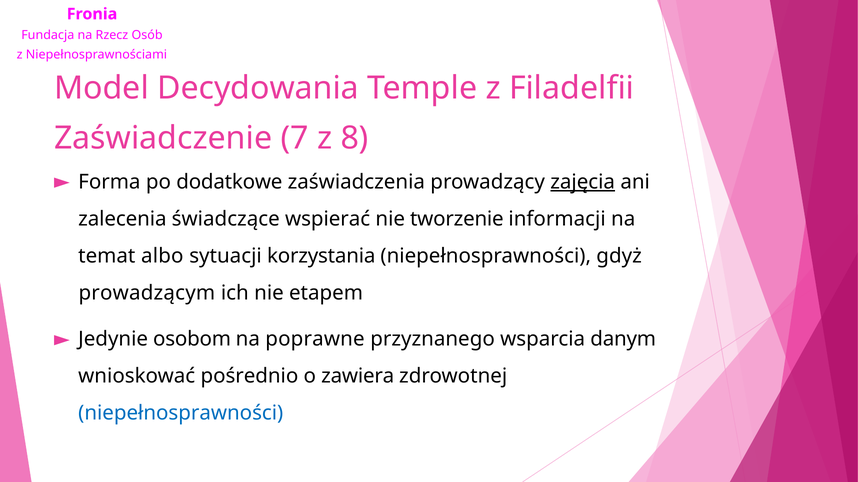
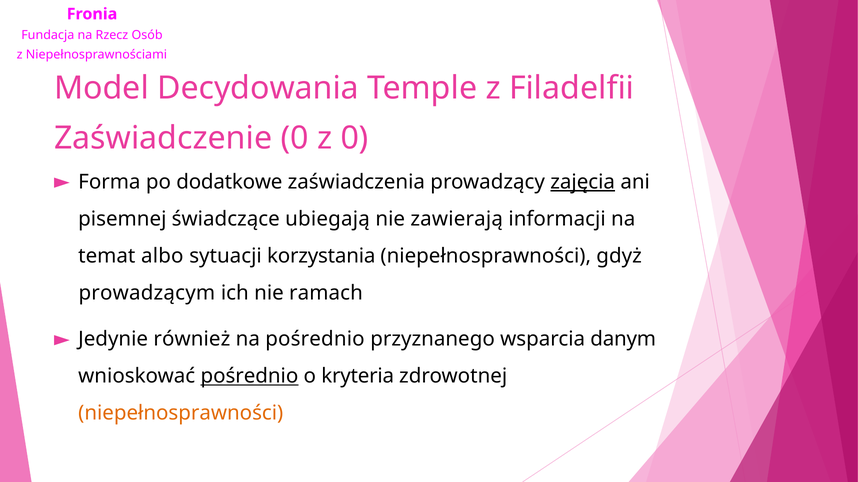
Zaświadczenie 7: 7 -> 0 (295, 138)
z 8: 8 -> 0 (355, 138)
zalecenia: zalecenia -> pisemnej (122, 219)
wspierać: wspierać -> ubiegają (327, 219)
tworzenie: tworzenie -> zawierają (457, 219)
etapem: etapem -> ramach (326, 293)
osobom: osobom -> również (192, 339)
na poprawne: poprawne -> pośrednio (315, 339)
pośrednio underline: none -> present (249, 377)
zawiera: zawiera -> kryteria (358, 377)
niepełnosprawności colour: blue -> orange (181, 414)
